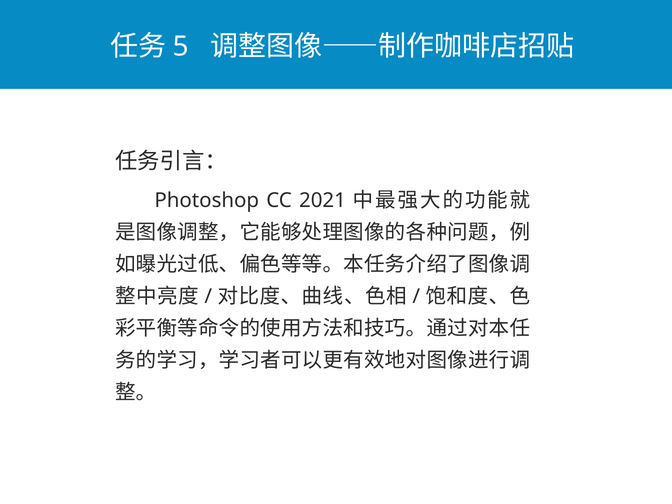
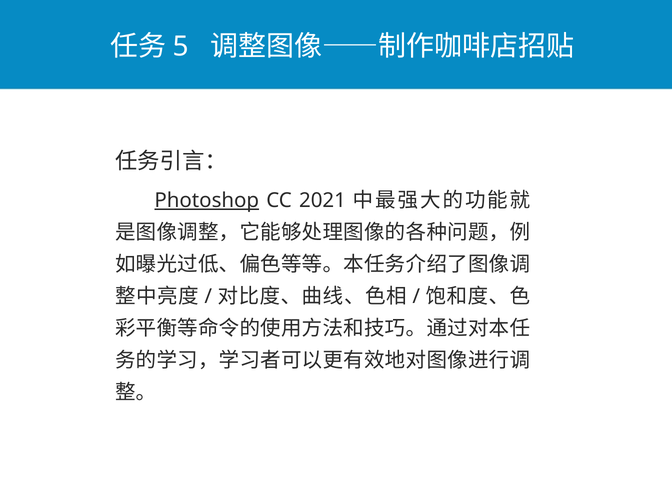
Photoshop underline: none -> present (207, 200)
